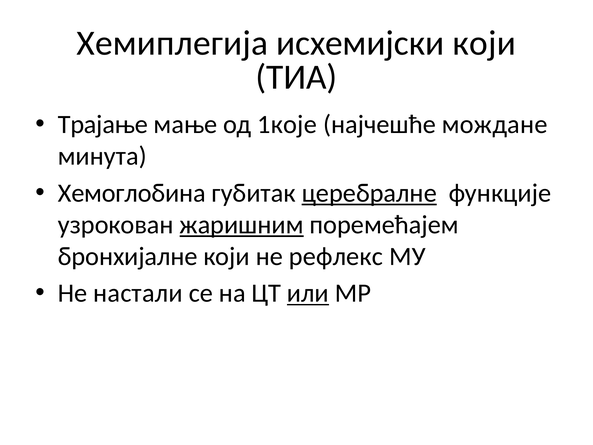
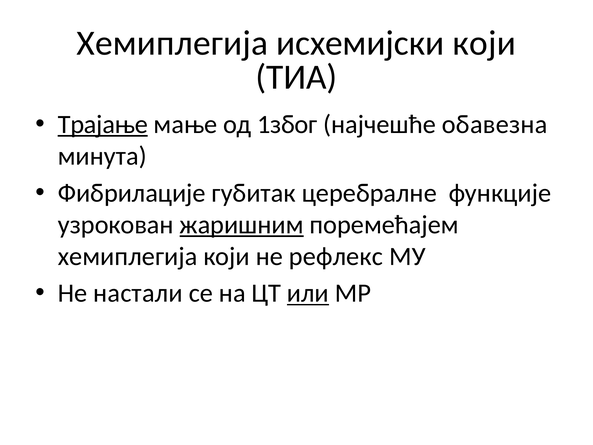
Трајање underline: none -> present (103, 124)
1које: 1које -> 1због (287, 124)
мождане: мождане -> обавезна (495, 124)
Хемоглобина: Хемоглобина -> Фибрилације (132, 193)
церебралне underline: present -> none (369, 193)
бронхијалне: бронхијалне -> хемиплегија (128, 256)
